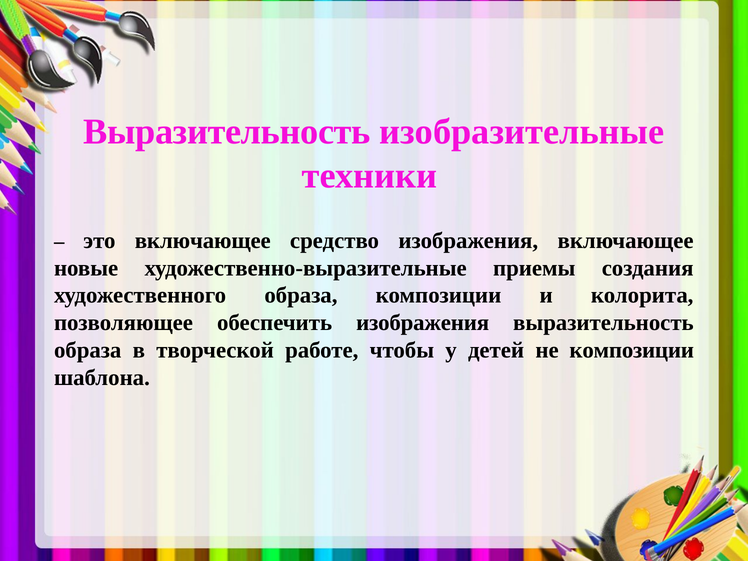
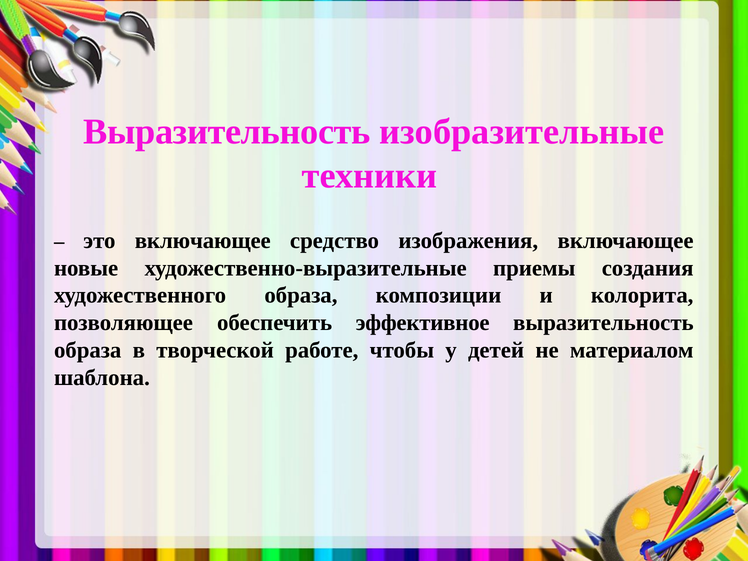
обеспечить изображения: изображения -> эффективное (423, 323)
не композиции: композиции -> материалом (632, 350)
